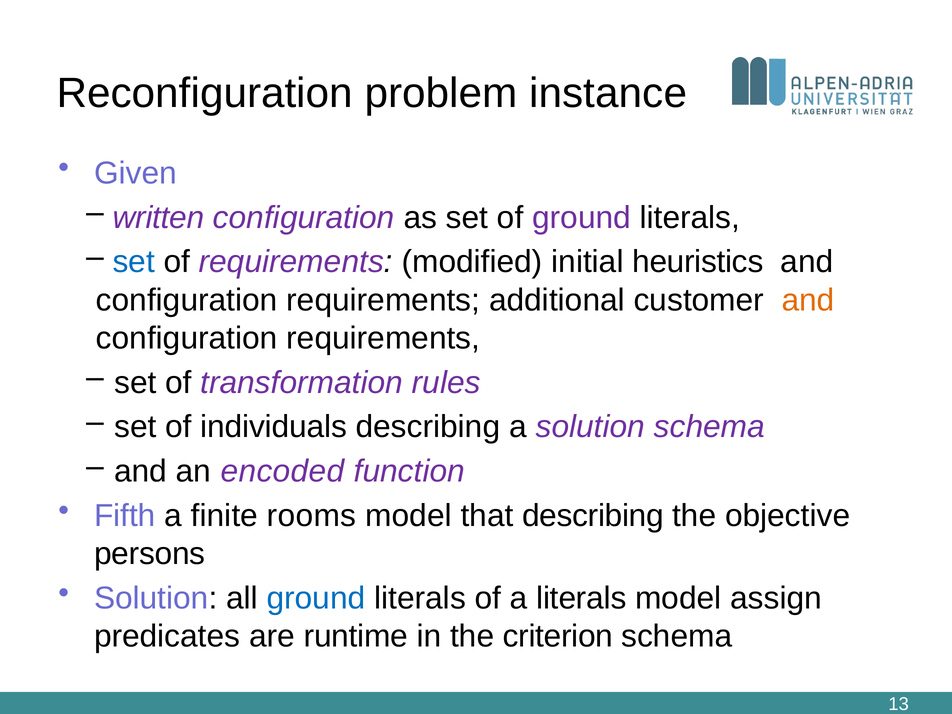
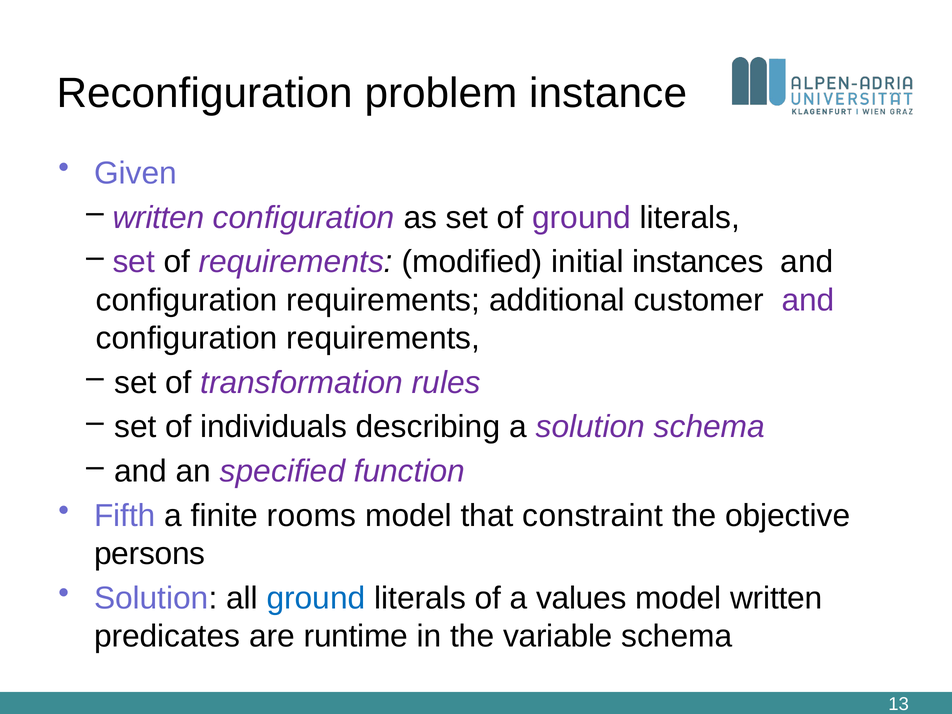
set colour: blue -> purple (134, 262)
heuristics: heuristics -> instances (698, 262)
and colour: orange -> purple (808, 300)
encoded: encoded -> specified (283, 471)
that describing: describing -> constraint (593, 516)
a literals: literals -> values (581, 598)
model assign: assign -> written (776, 598)
criterion: criterion -> variable (558, 636)
